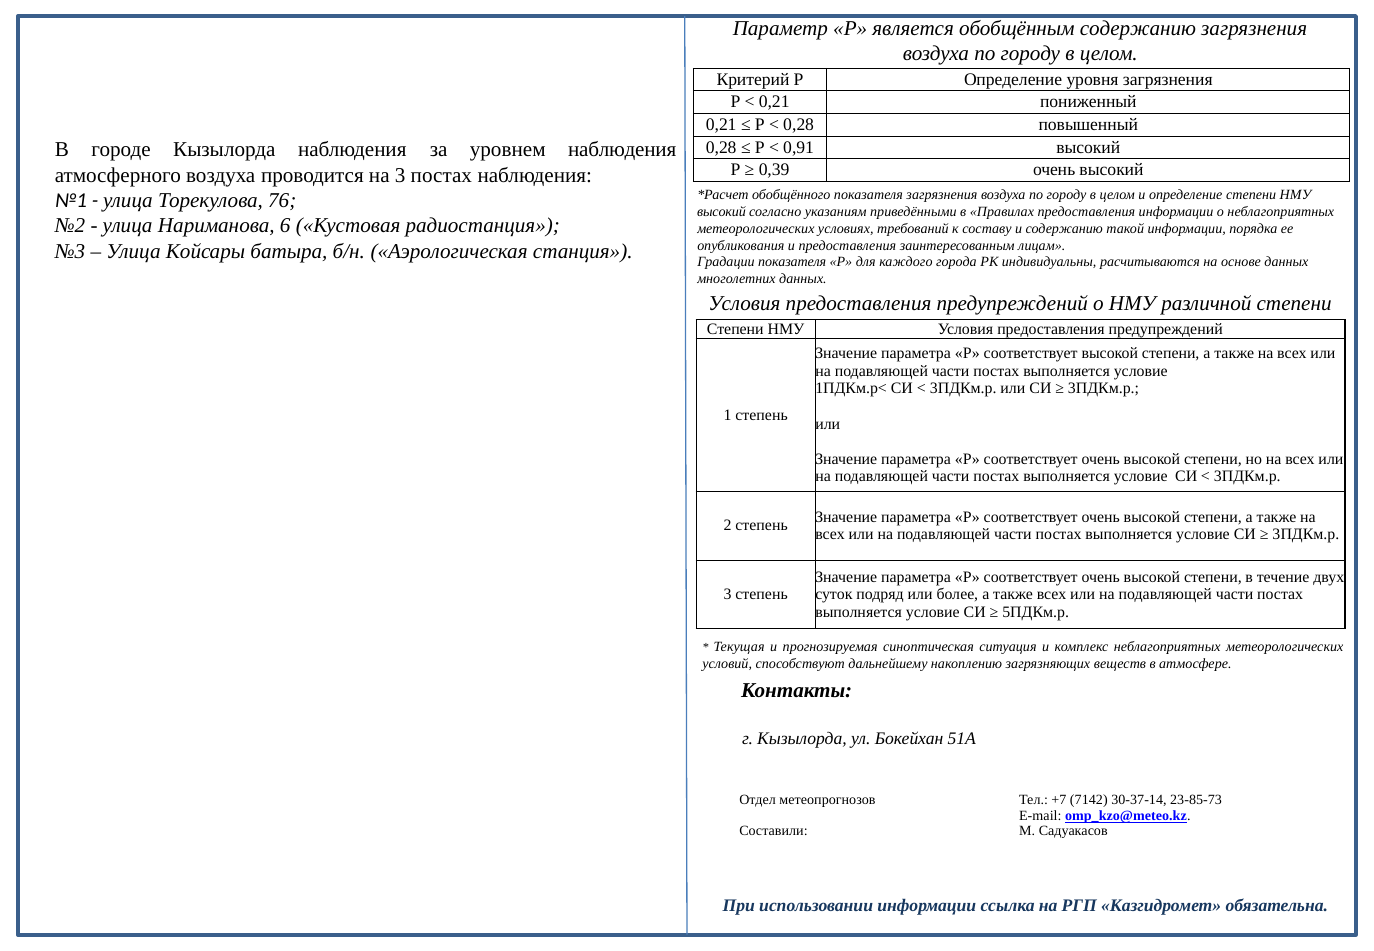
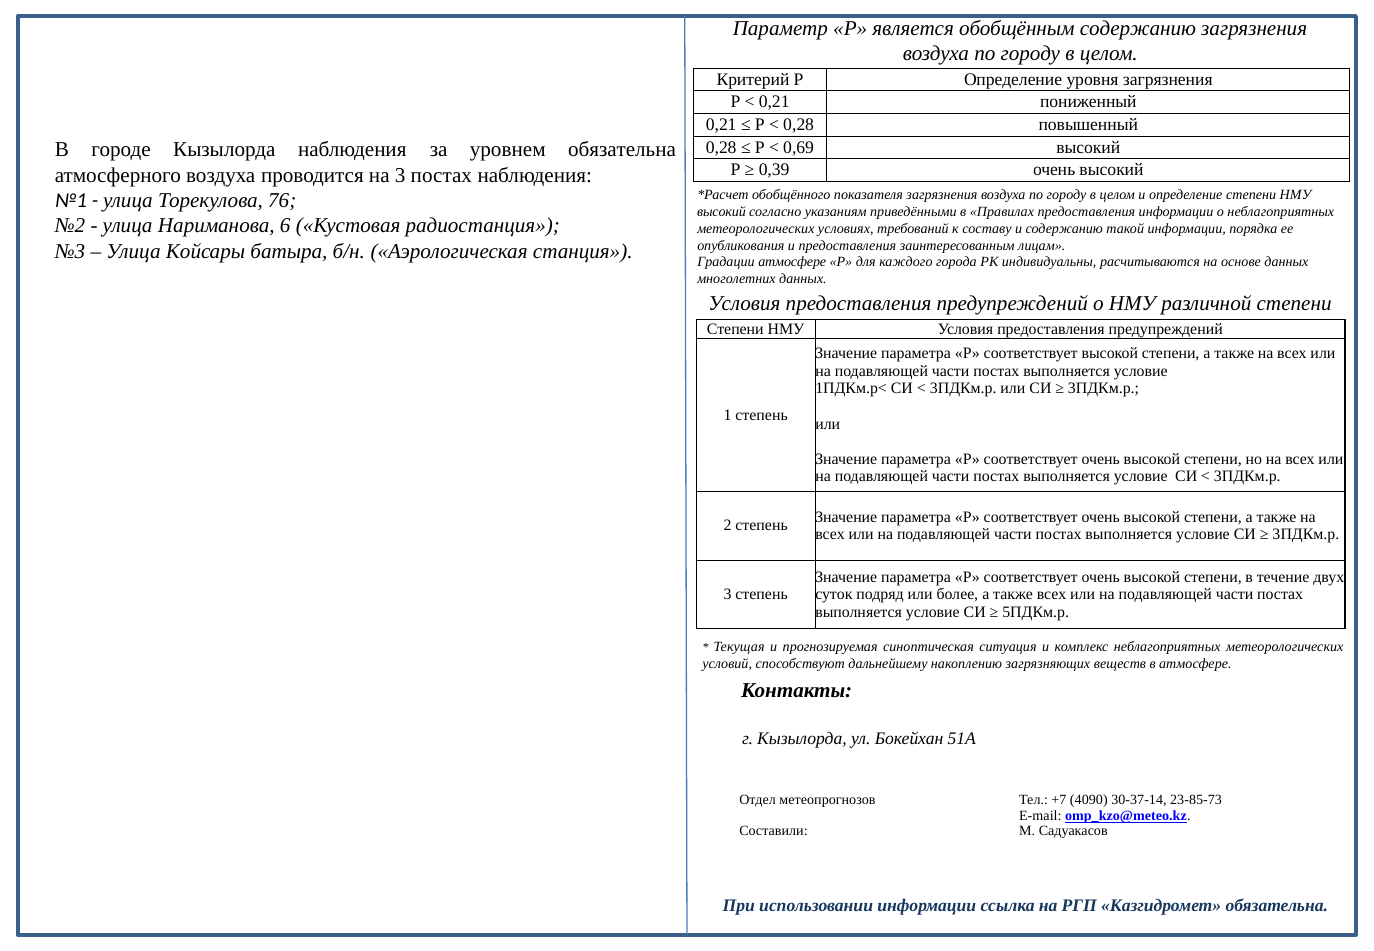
0,91: 0,91 -> 0,69 (799, 147)
уровнем наблюдения: наблюдения -> обязательна (622, 150)
Градации показателя: показателя -> атмосфере (792, 262)
7142: 7142 -> 4090 (1089, 800)
